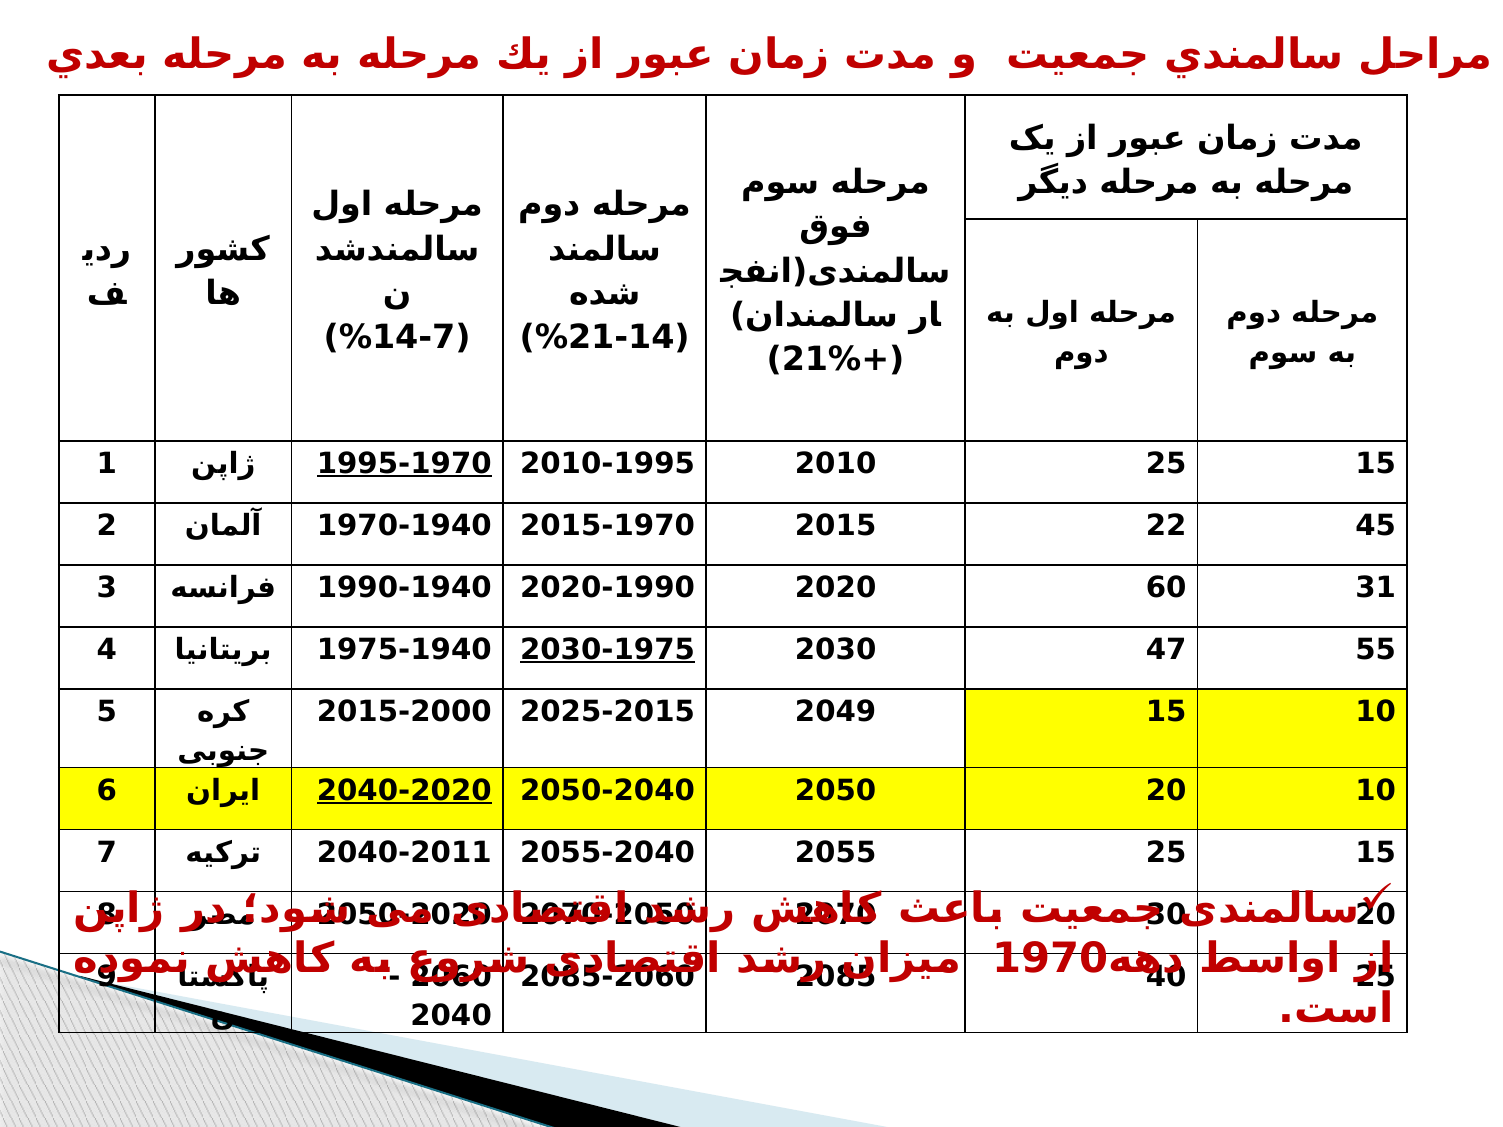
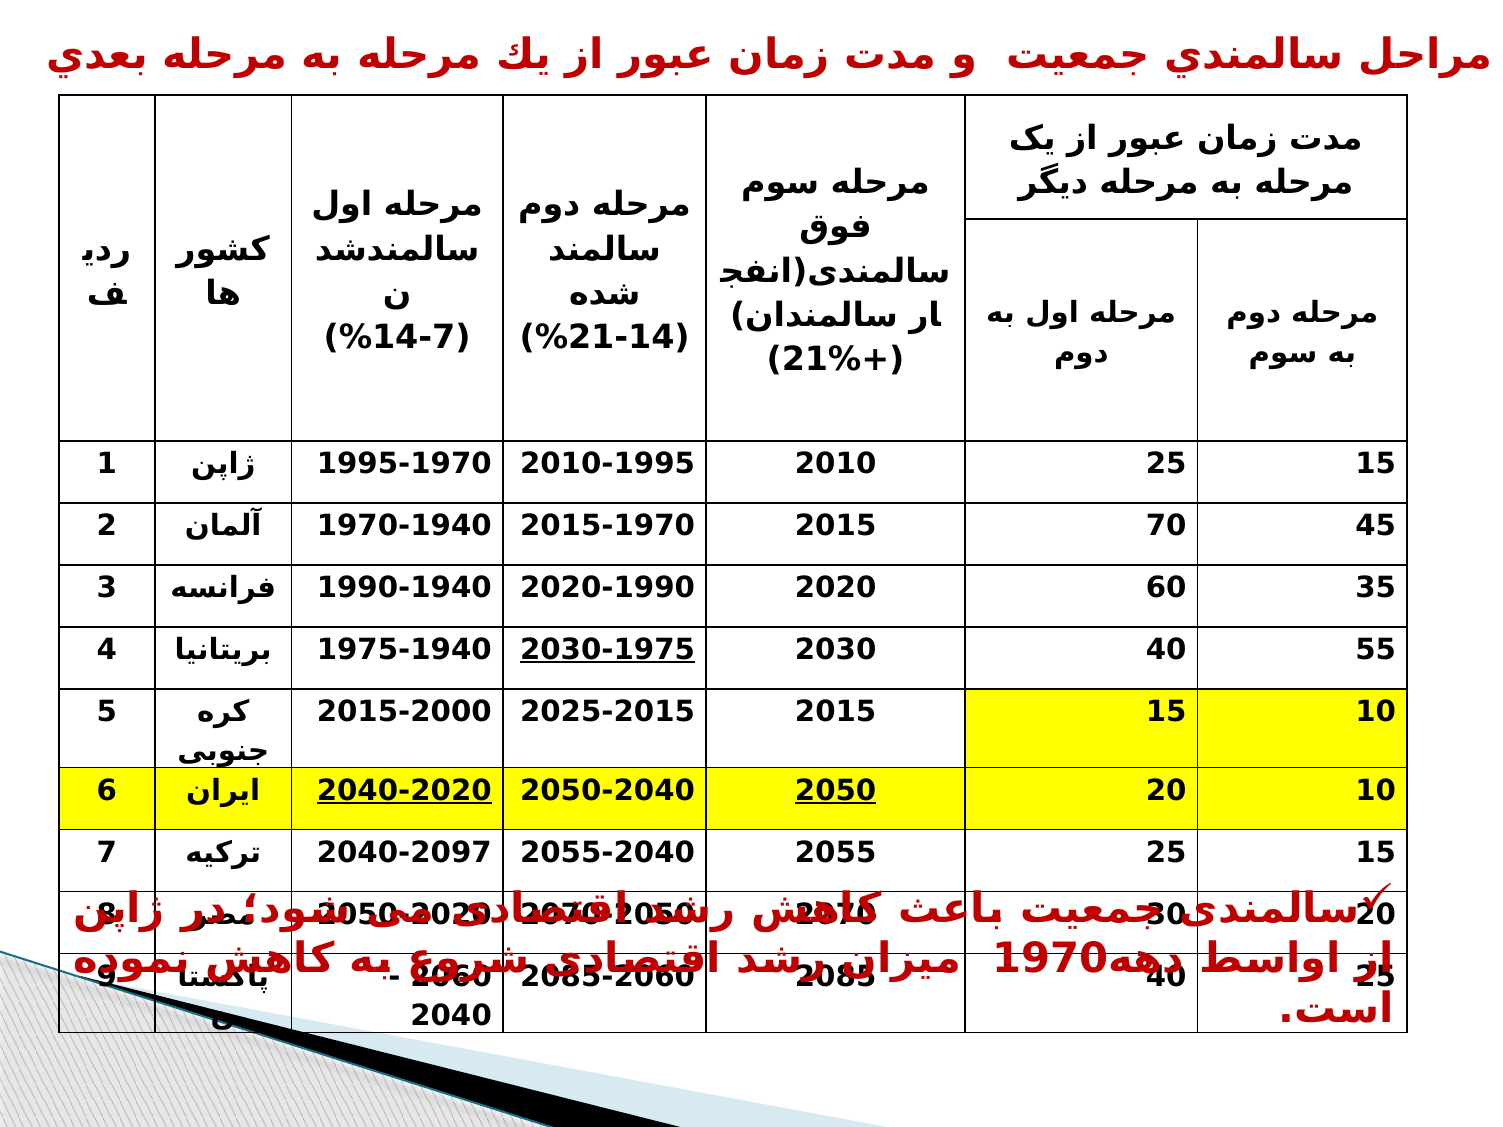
1995-1970 underline: present -> none (404, 464)
22: 22 -> 70 (1166, 526)
31: 31 -> 35 (1376, 588)
2030 47: 47 -> 40 (1166, 650)
2025-2015 2049: 2049 -> 2015 (836, 712)
2050 underline: none -> present (836, 791)
2040-2011: 2040-2011 -> 2040-2097 (404, 853)
